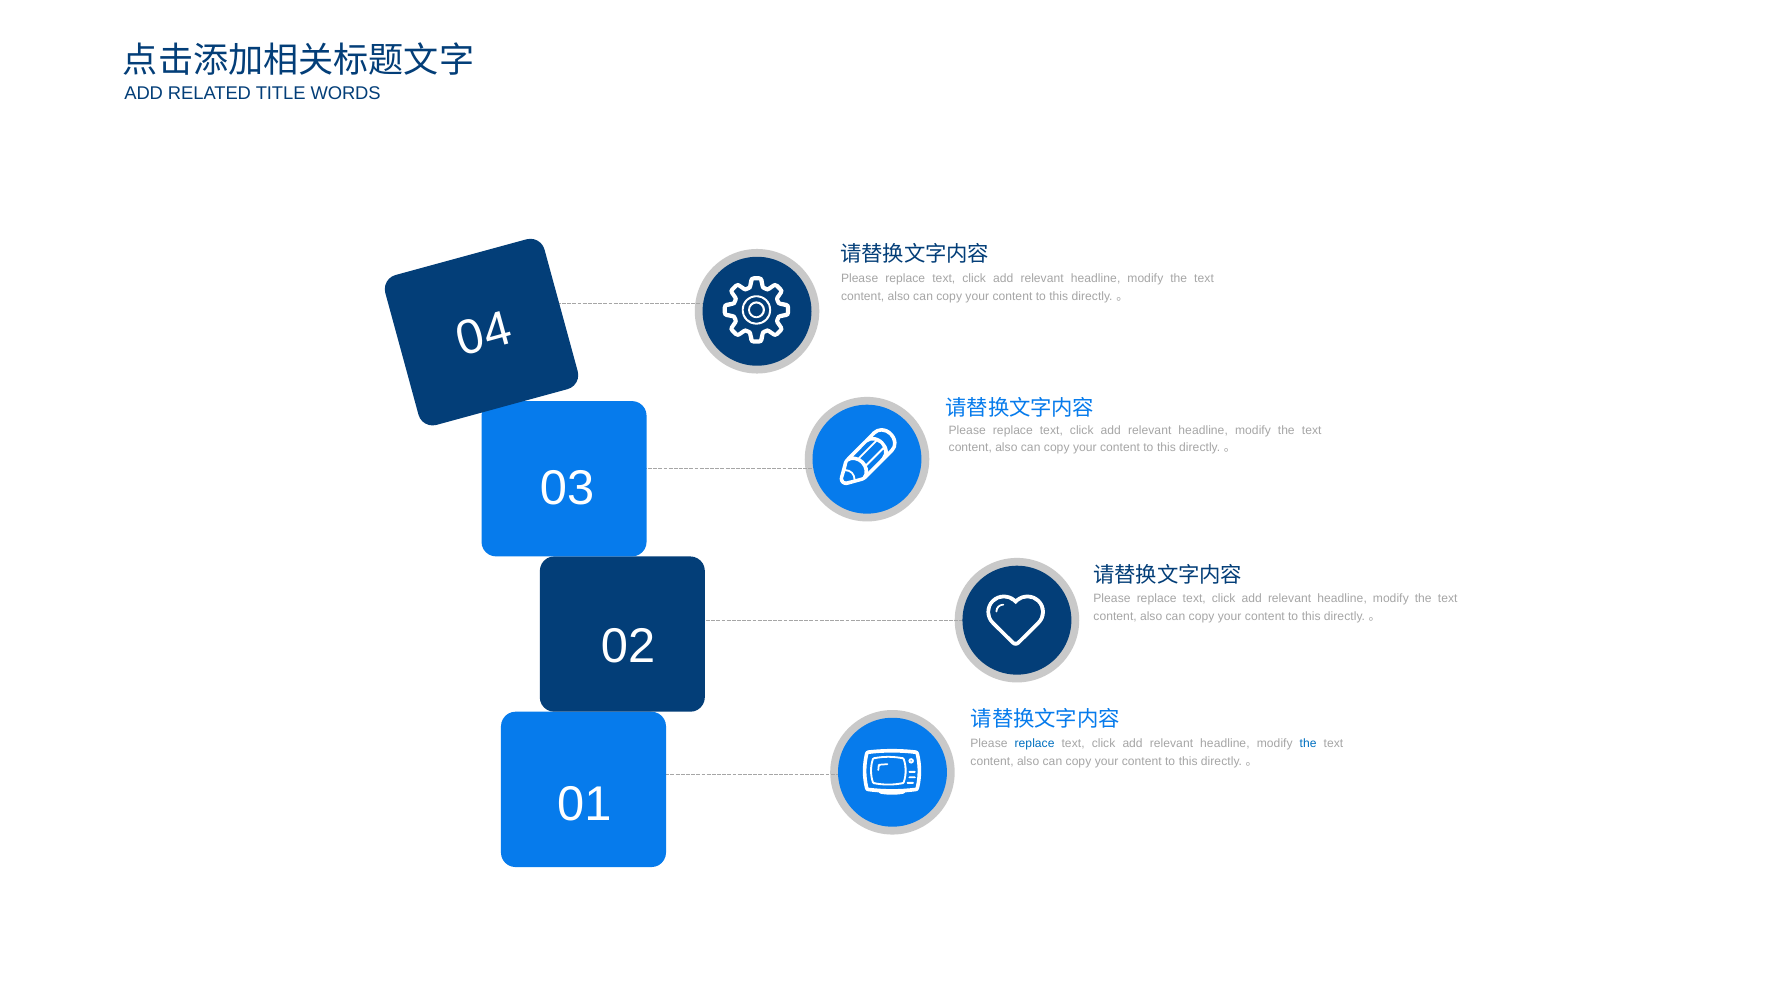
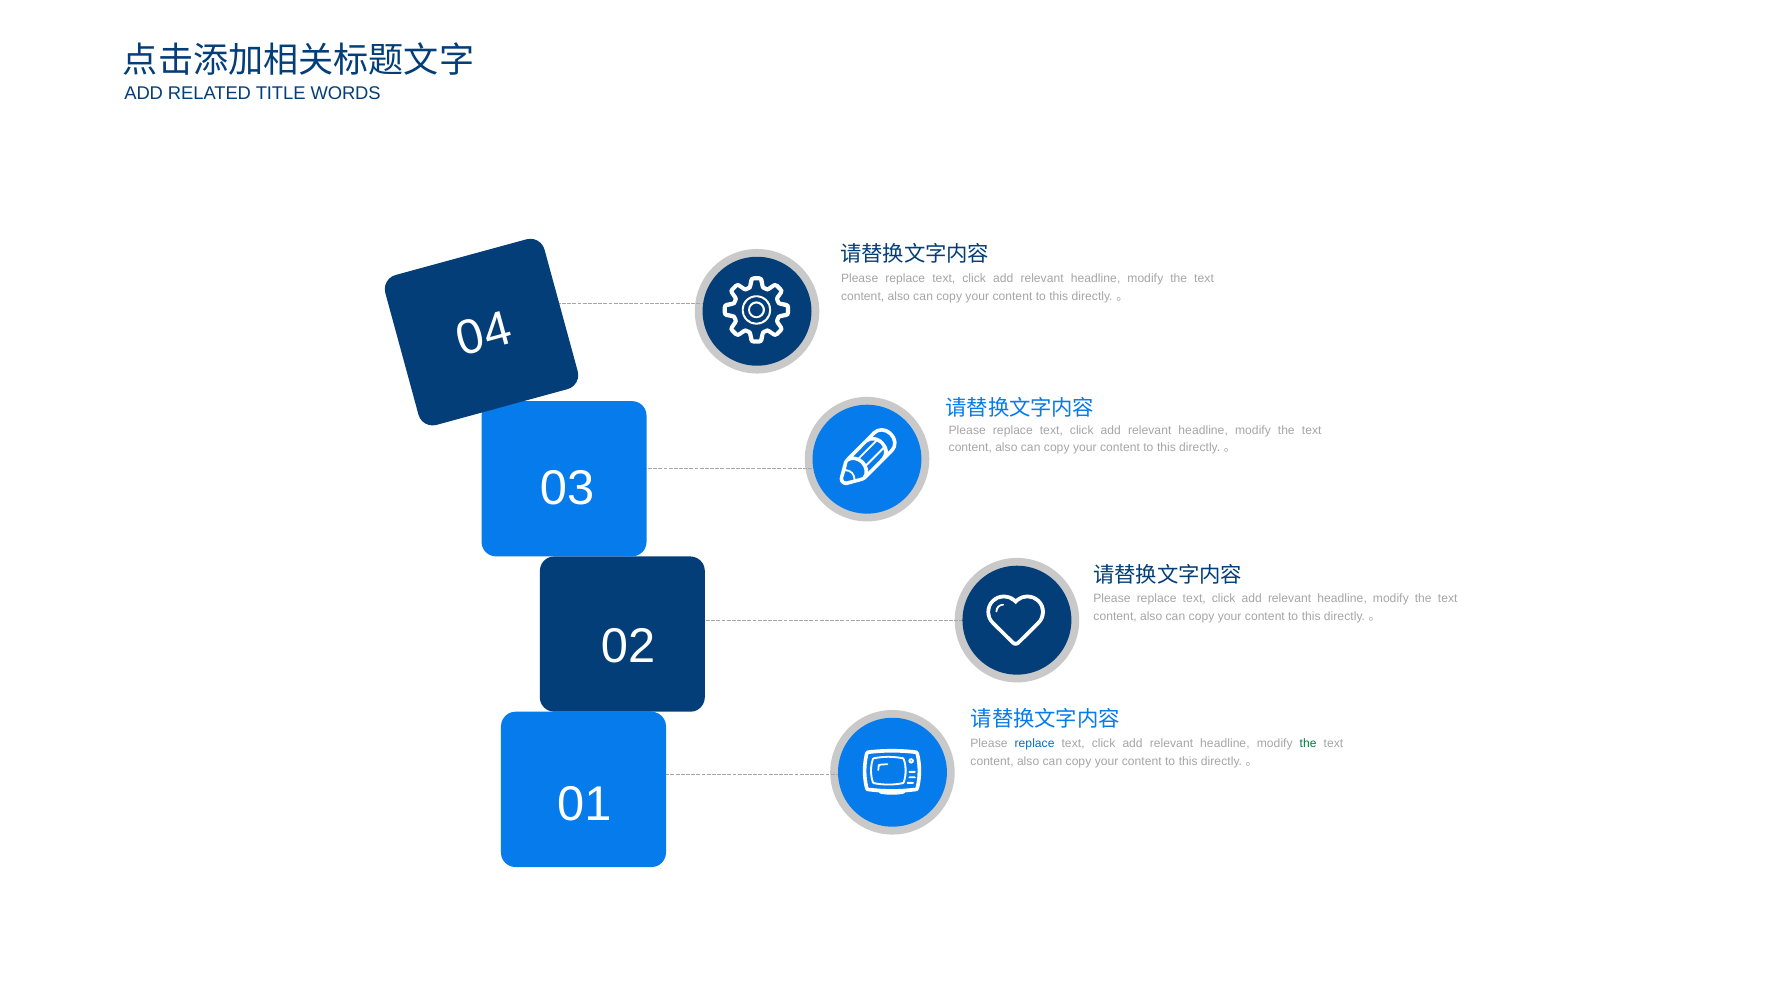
the colour: blue -> green (1308, 744)
